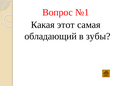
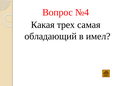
№1: №1 -> №4 (82, 12)
этот: этот -> трех (66, 25)
зубы: зубы -> имел (98, 36)
